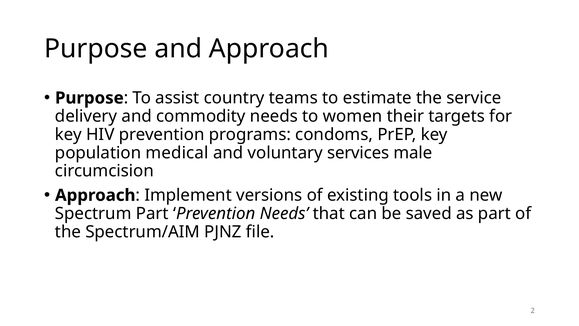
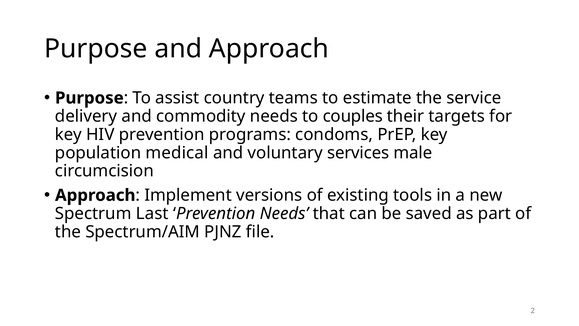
women: women -> couples (353, 116)
Spectrum Part: Part -> Last (152, 213)
